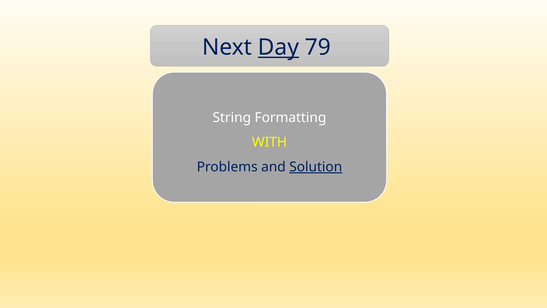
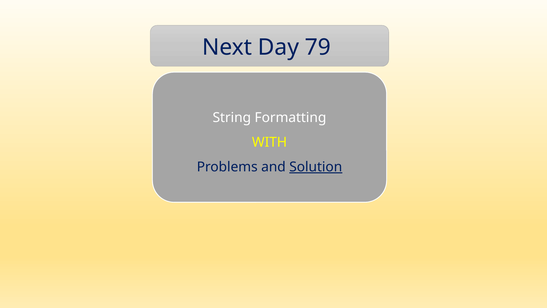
Day underline: present -> none (278, 47)
